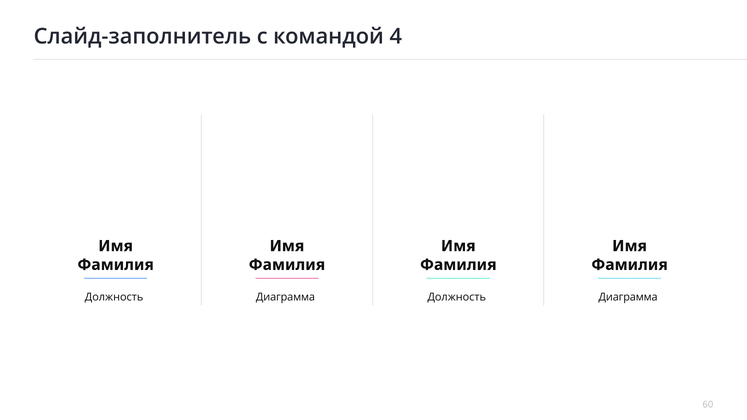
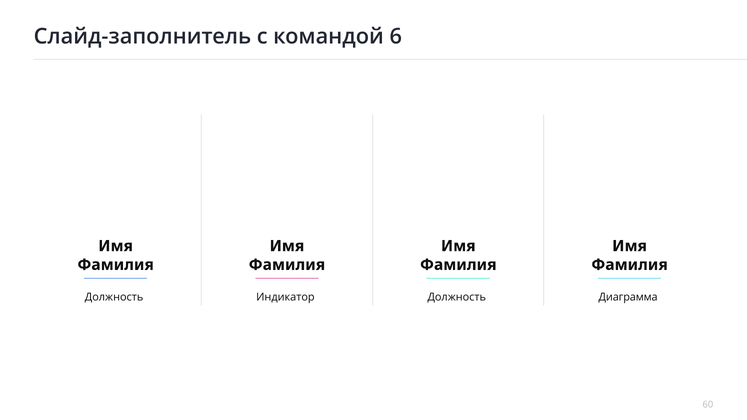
4: 4 -> 6 (396, 37)
Диаграмма: Диаграмма -> Индикатор (285, 298)
